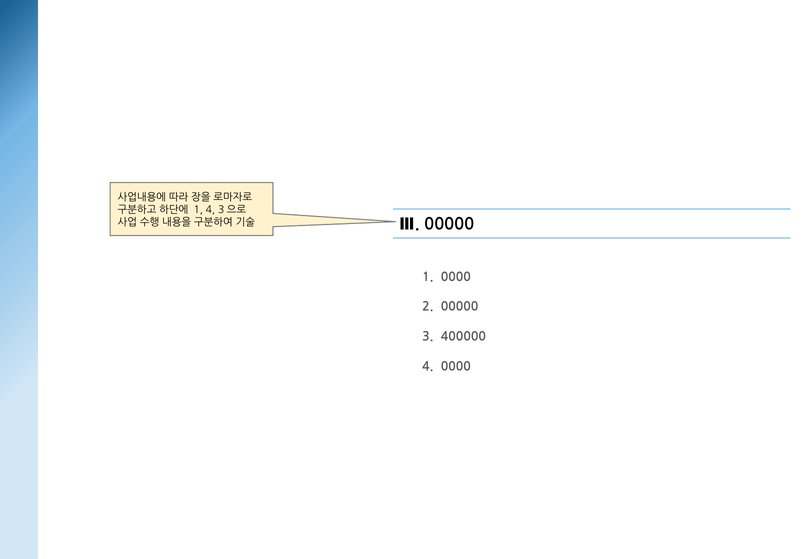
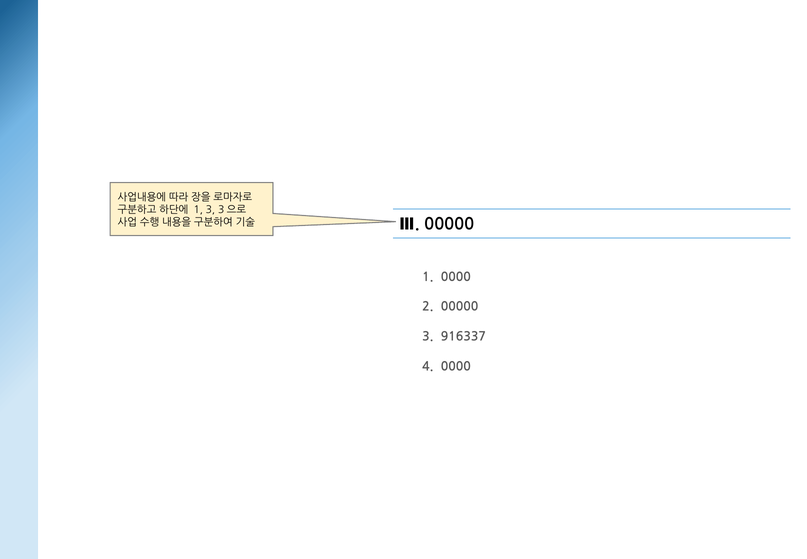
1 4: 4 -> 3 (210, 210)
400000: 400000 -> 916337 (463, 336)
